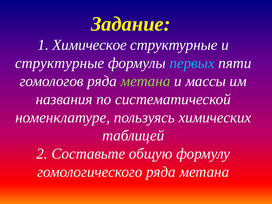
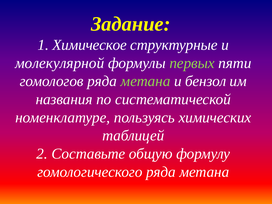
структурные: структурные -> молекулярной (60, 63)
первых colour: light blue -> light green (192, 63)
массы: массы -> бензол (206, 81)
